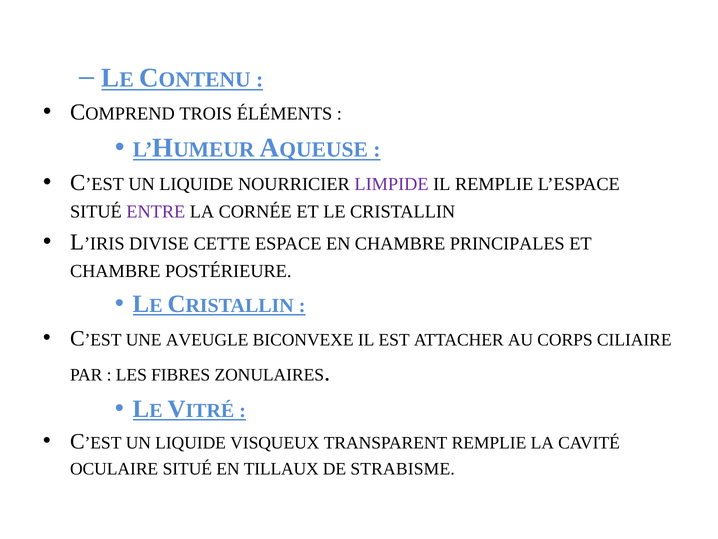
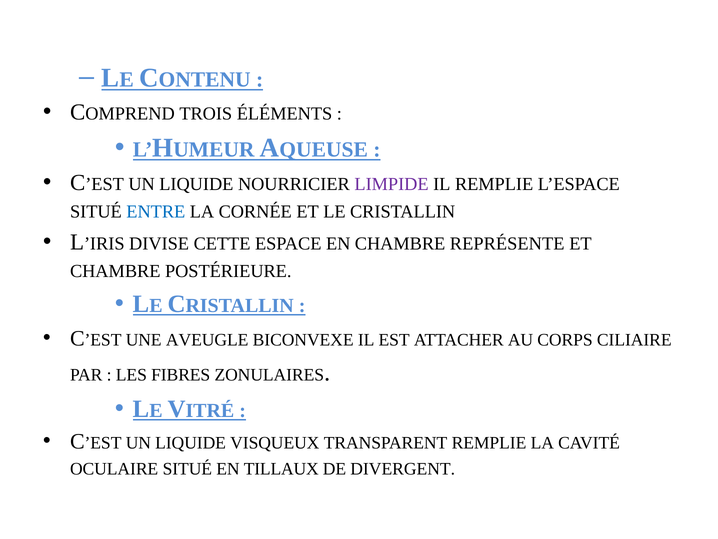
ENTRE colour: purple -> blue (156, 211)
PRINCIPALES: PRINCIPALES -> REPRÉSENTE (507, 244)
STRABISME: STRABISME -> DIVERGENT (403, 469)
